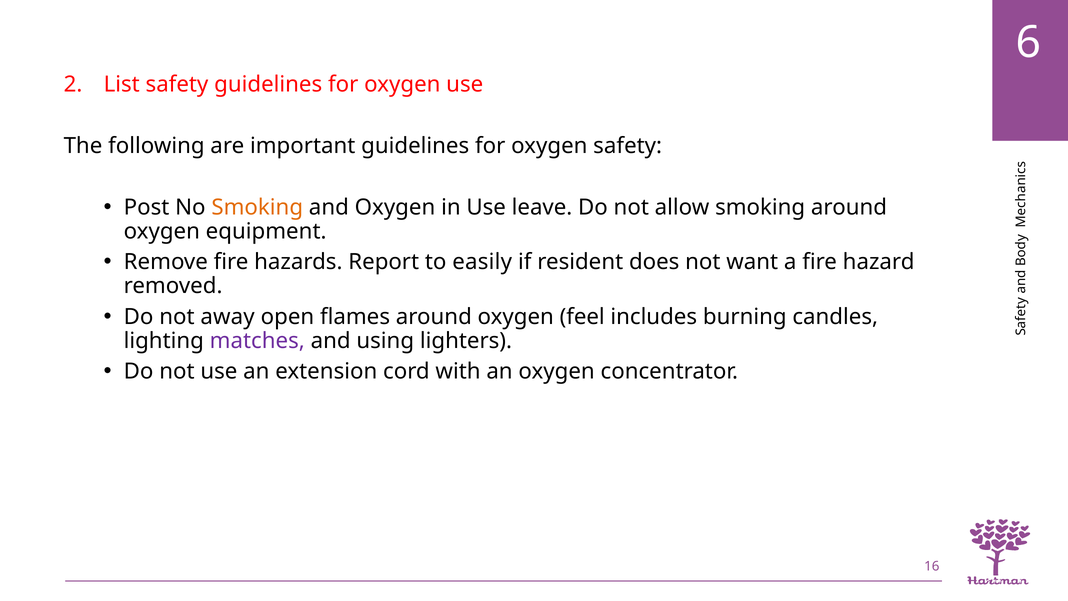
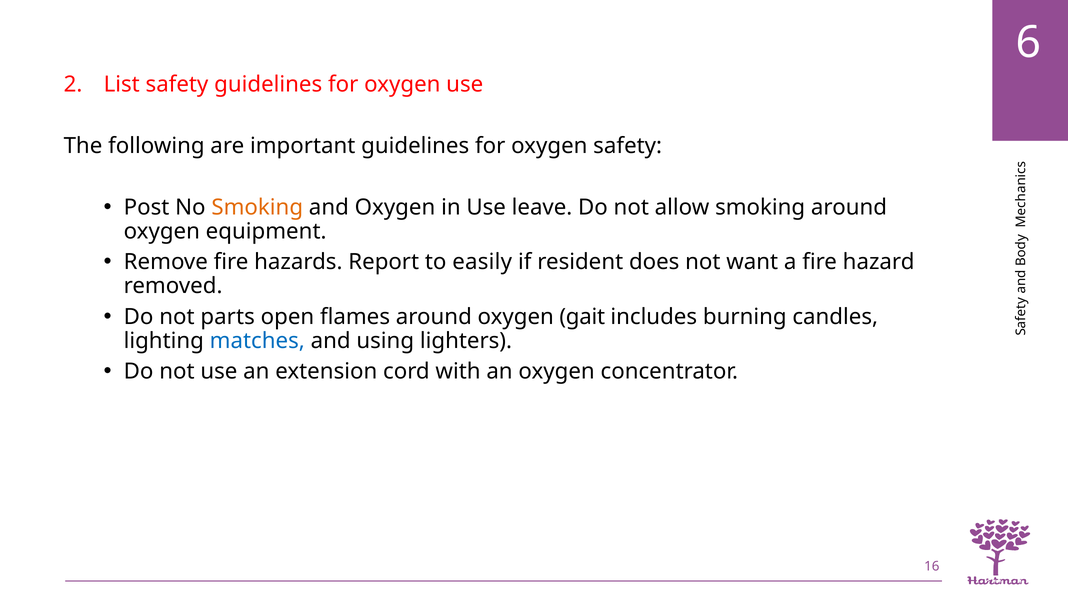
away: away -> parts (228, 317)
feel: feel -> gait (582, 317)
matches colour: purple -> blue (257, 341)
